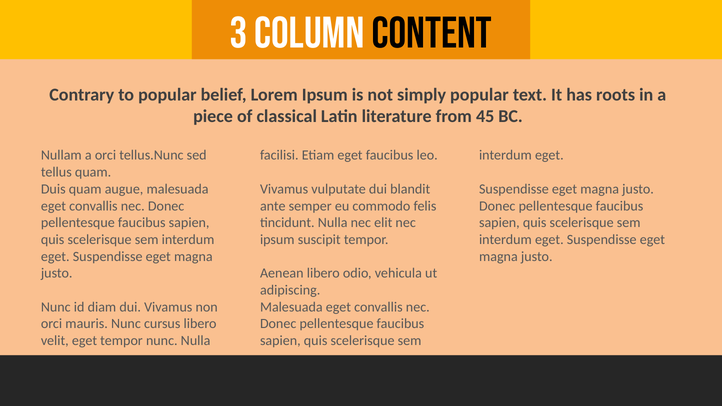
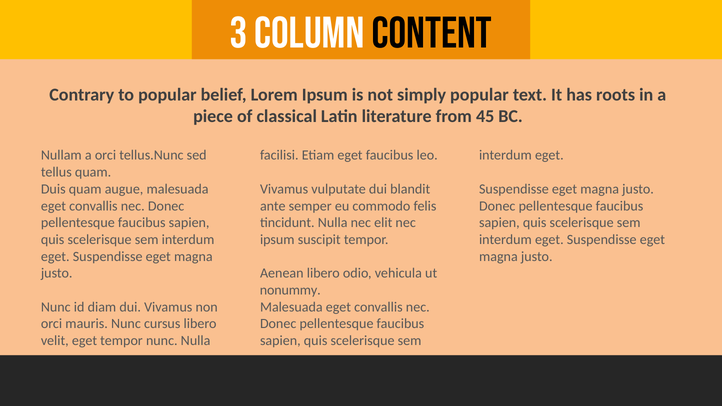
adipiscing: adipiscing -> nonummy (290, 290)
